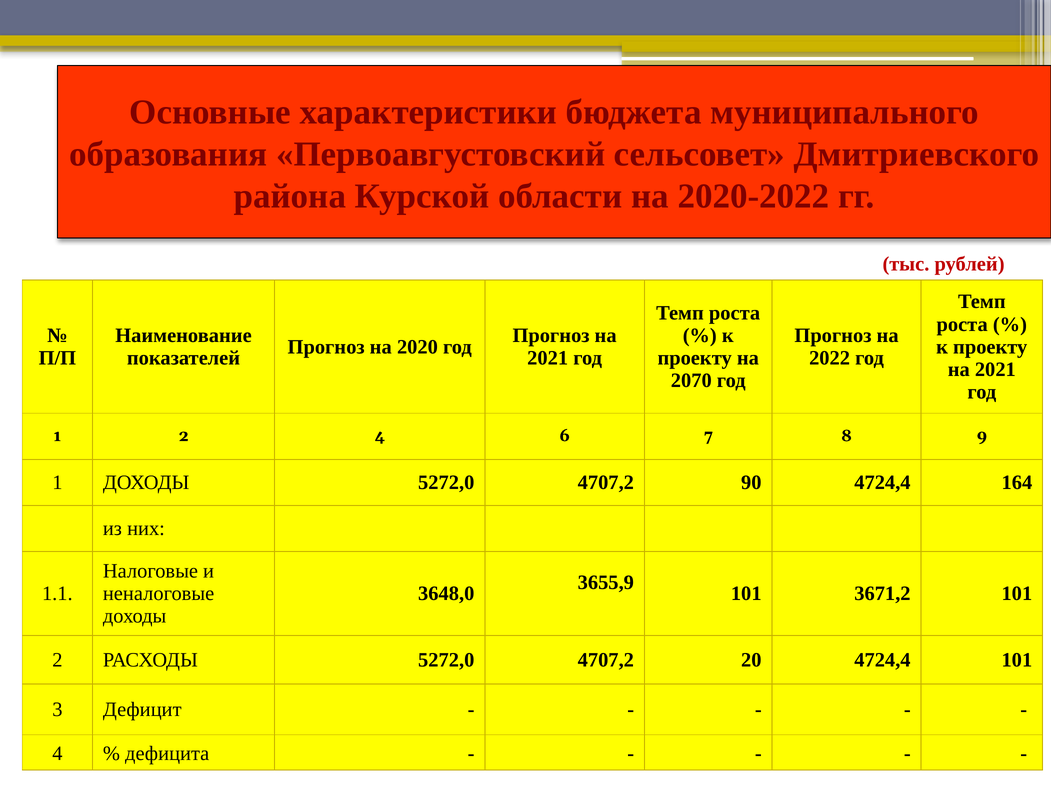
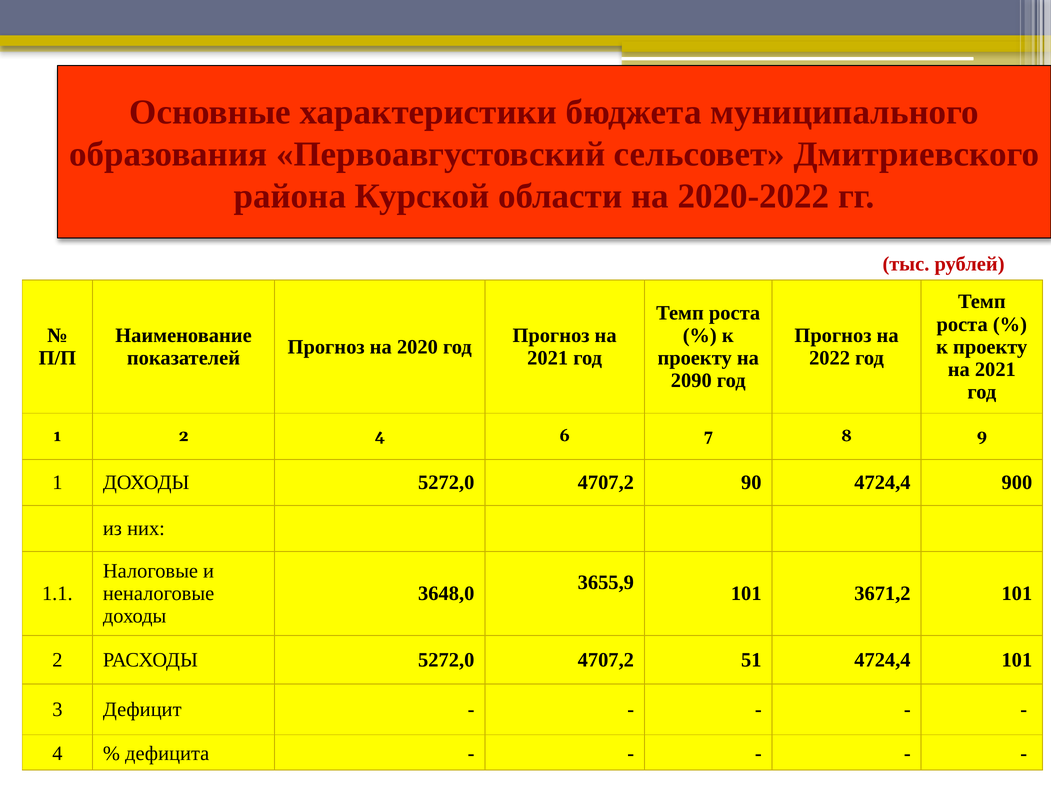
2070: 2070 -> 2090 (691, 381)
164: 164 -> 900 (1017, 483)
20: 20 -> 51 (751, 660)
